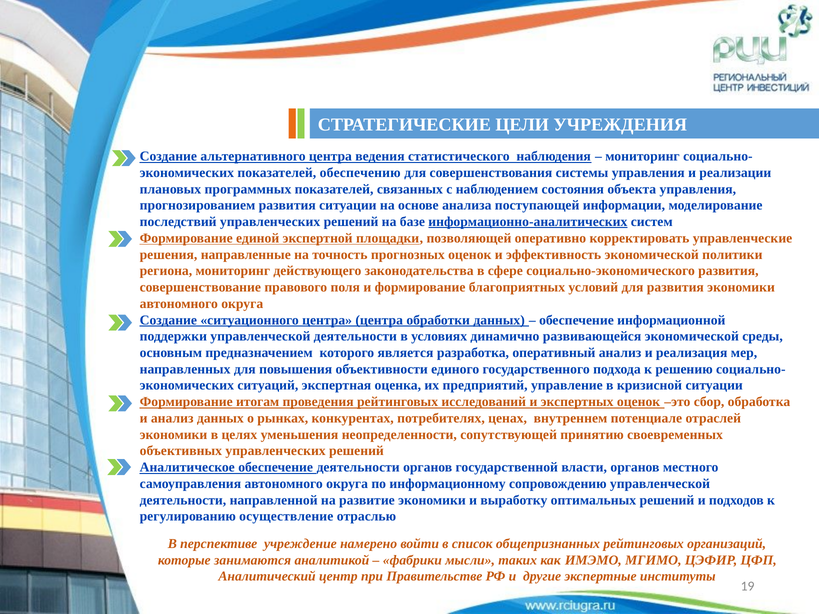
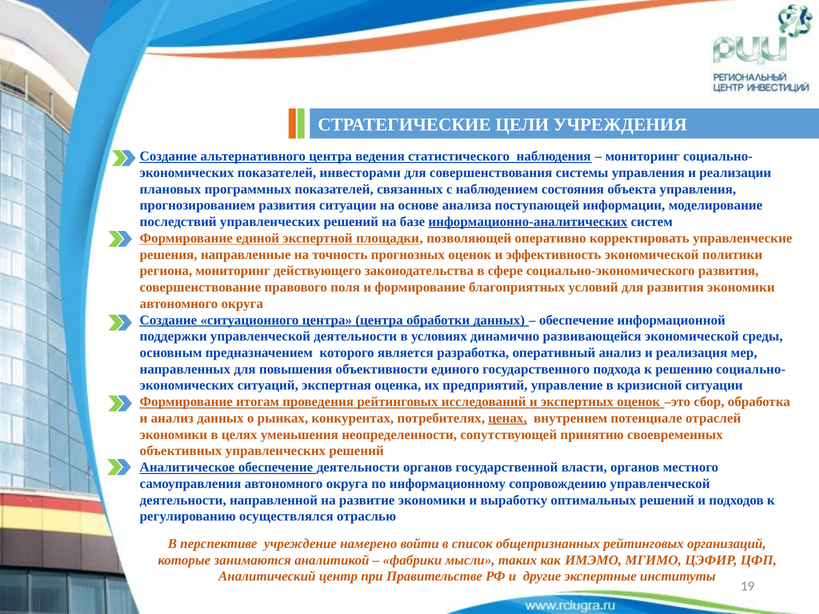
обеспечению: обеспечению -> инвесторами (360, 173)
ценах underline: none -> present (508, 418)
осуществление: осуществление -> осуществлялся (286, 517)
